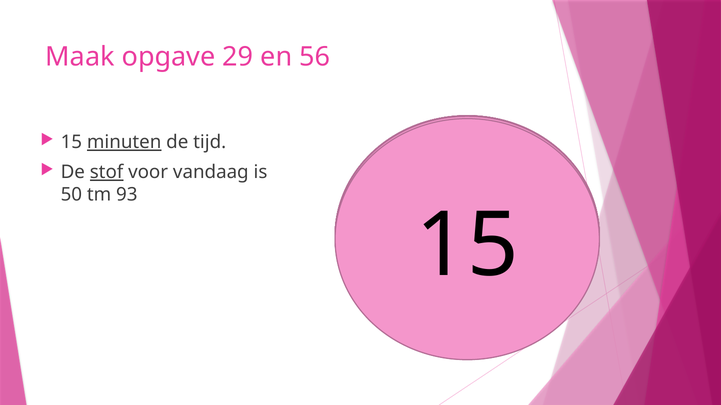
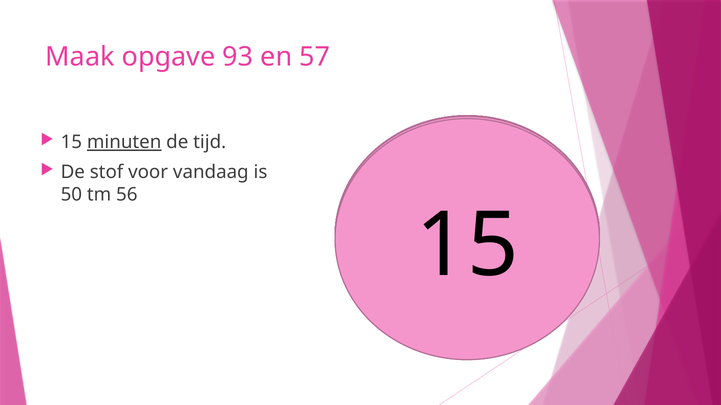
29: 29 -> 93 (238, 57)
56: 56 -> 57 (315, 57)
stof underline: present -> none (107, 172)
93: 93 -> 56 (127, 195)
